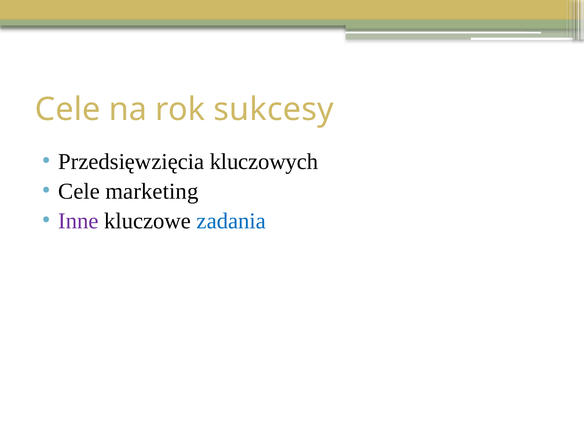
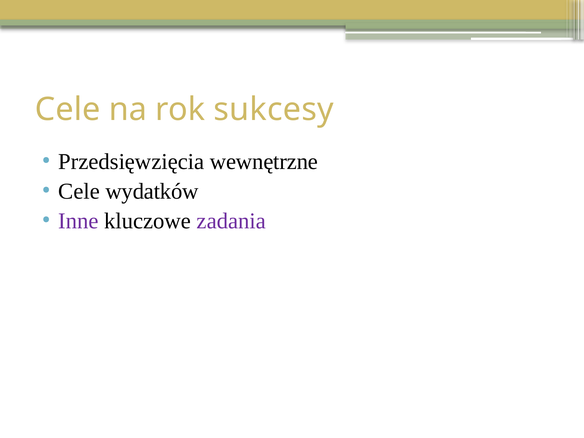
kluczowych: kluczowych -> wewnętrzne (264, 162)
marketing: marketing -> wydatków (152, 191)
zadania colour: blue -> purple (231, 221)
